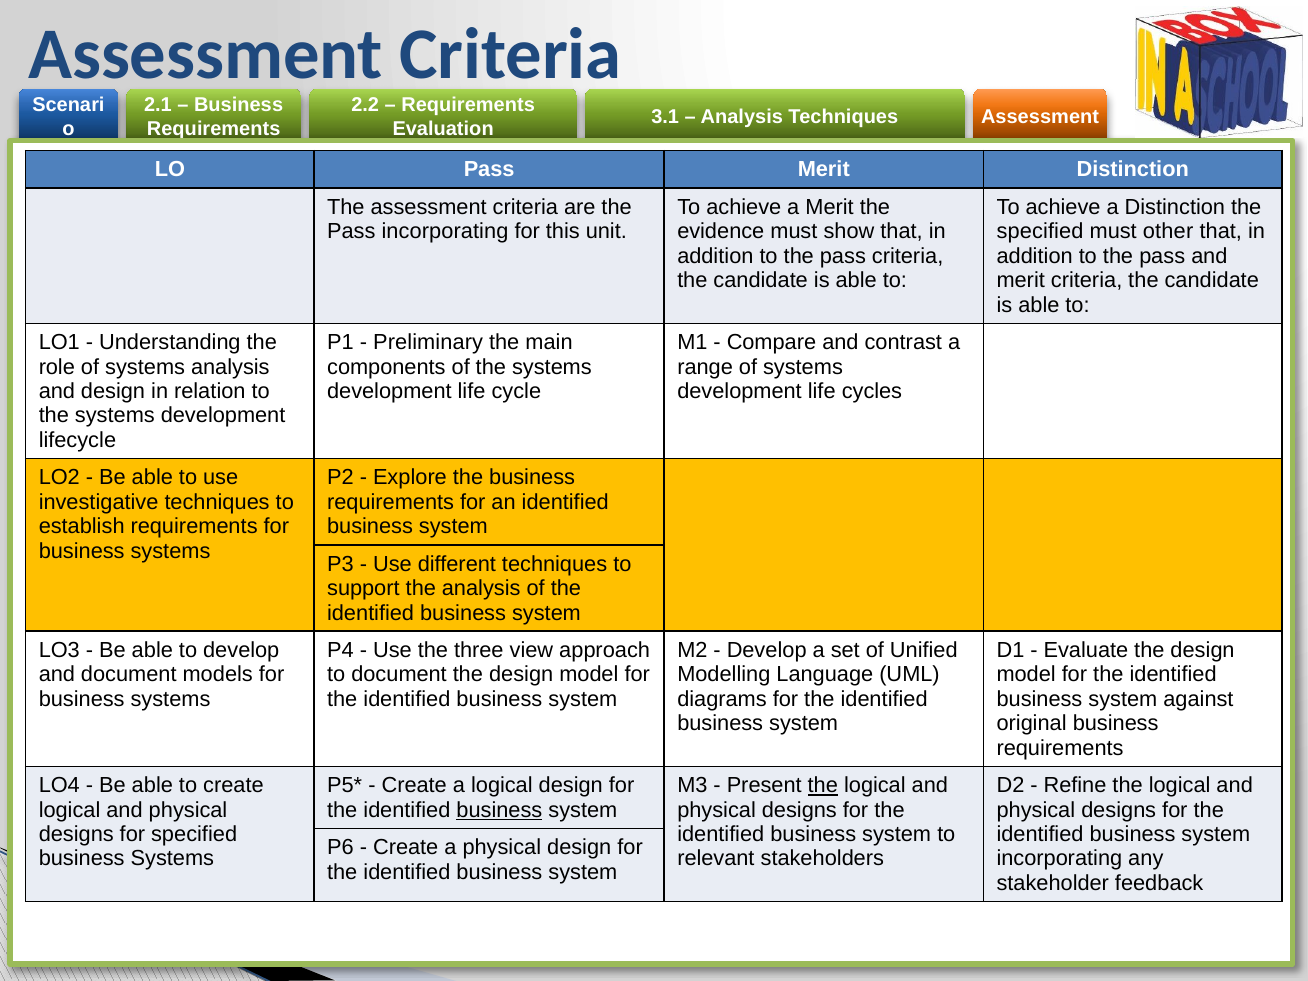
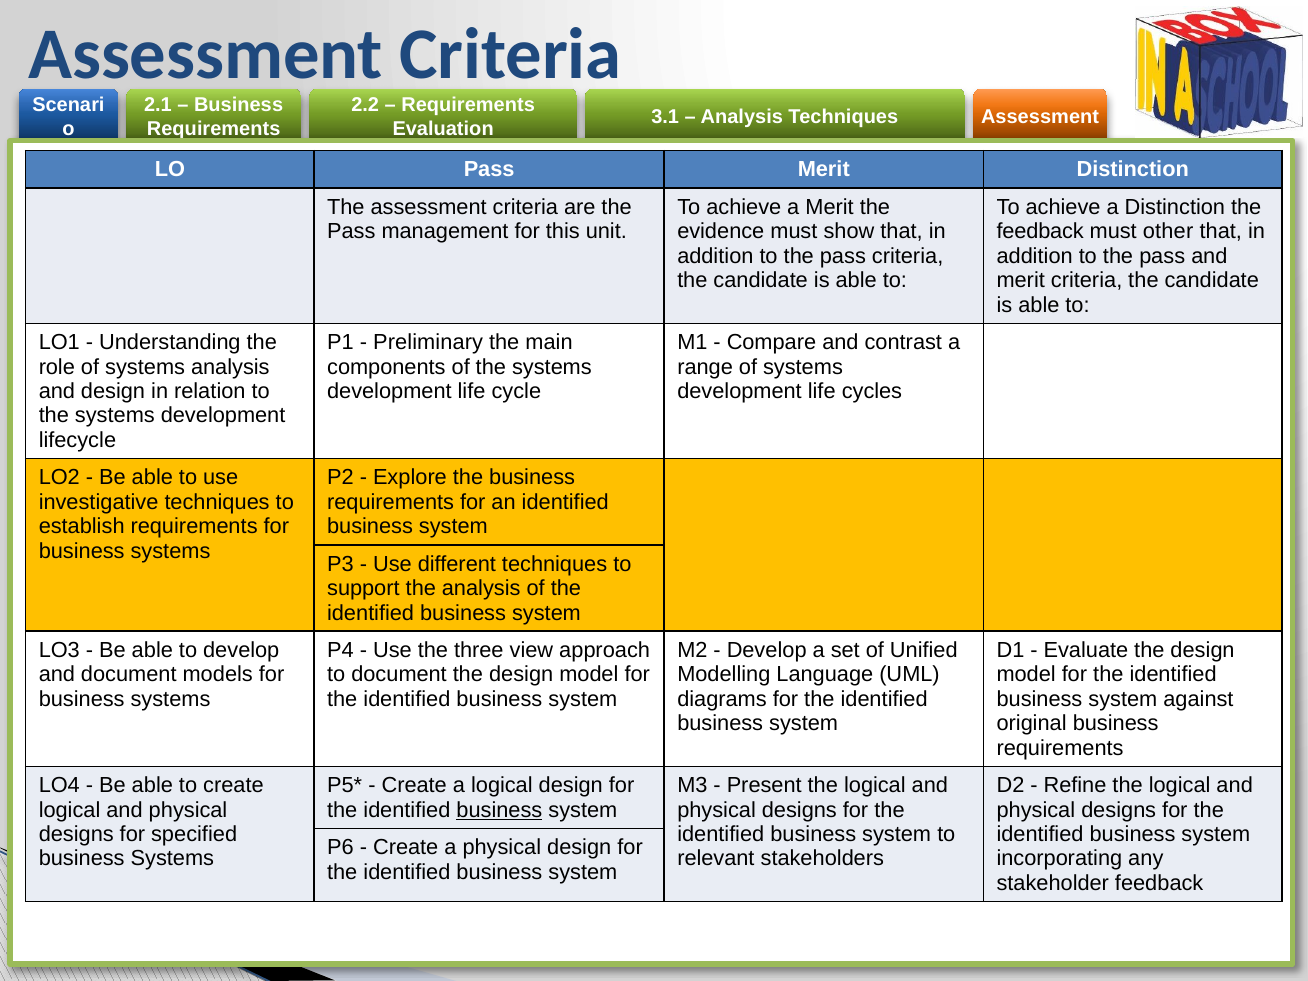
Pass incorporating: incorporating -> management (445, 232)
specified: specified -> feedback (1040, 232)
the underline: present -> none (823, 786)
